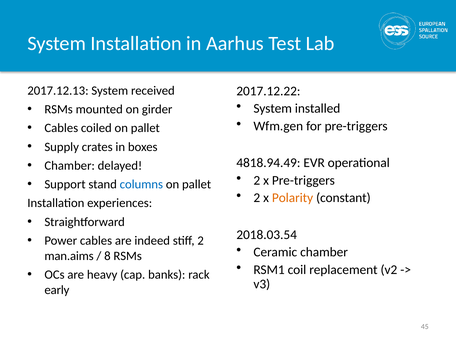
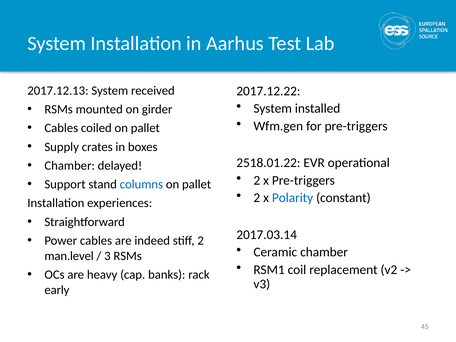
4818.94.49: 4818.94.49 -> 2518.01.22 (268, 163)
Polarity colour: orange -> blue (293, 198)
2018.03.54: 2018.03.54 -> 2017.03.14 (267, 235)
man.aims: man.aims -> man.level (69, 256)
8: 8 -> 3 (107, 256)
